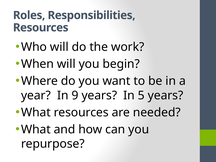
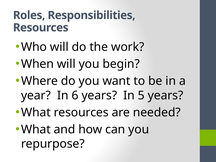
9: 9 -> 6 (75, 95)
